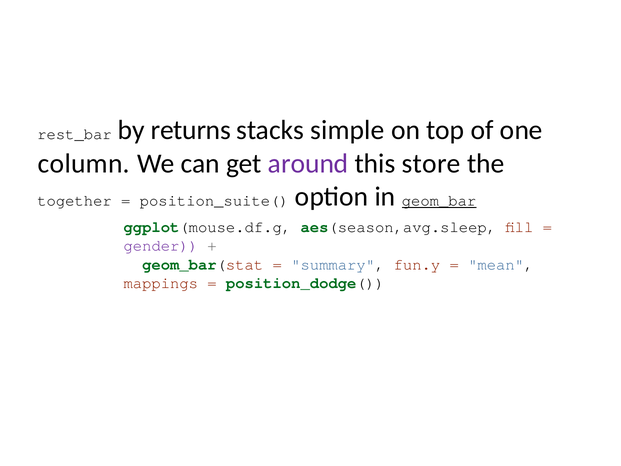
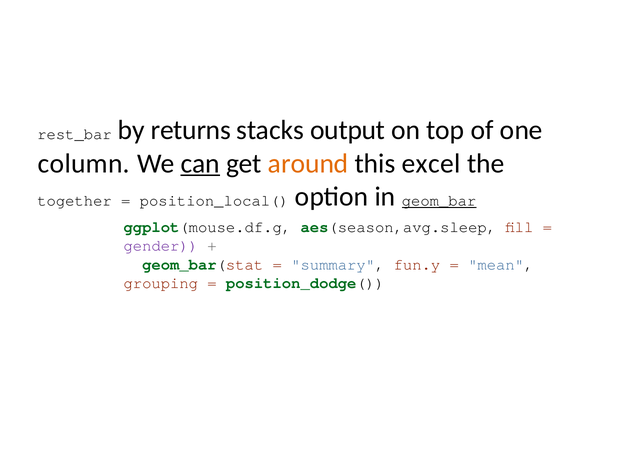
simple: simple -> output (348, 130)
can underline: none -> present (200, 163)
around colour: purple -> orange (308, 163)
store: store -> excel (431, 163)
position_suite(: position_suite( -> position_local( (214, 201)
mappings: mappings -> grouping (161, 283)
